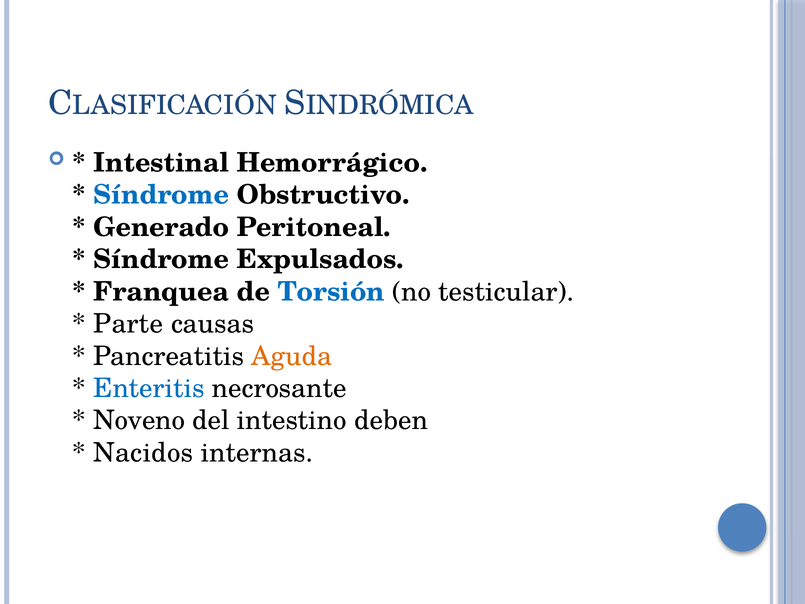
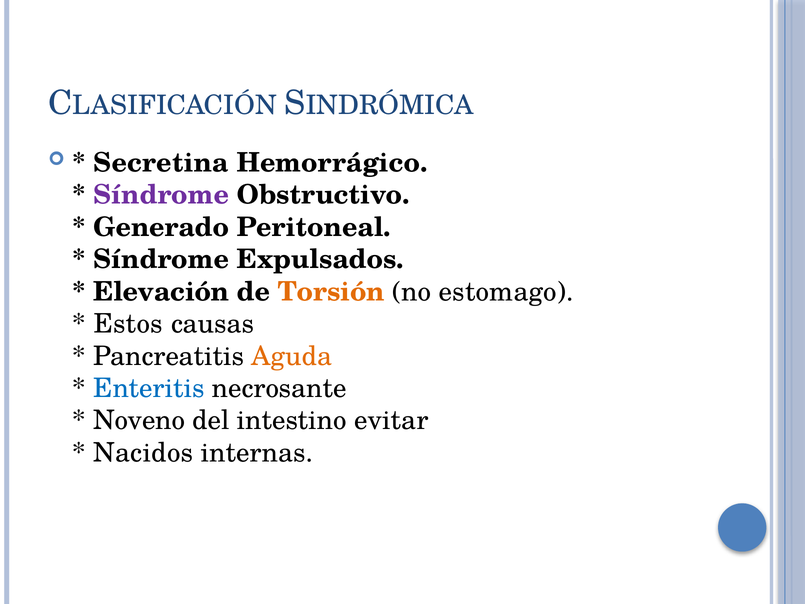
Intestinal: Intestinal -> Secretina (161, 163)
Síndrome colour: blue -> purple (161, 195)
Franquea: Franquea -> Elevación (161, 292)
Torsión colour: blue -> orange (331, 292)
testicular: testicular -> estomago (506, 292)
Parte: Parte -> Estos (128, 324)
deben: deben -> evitar (391, 420)
